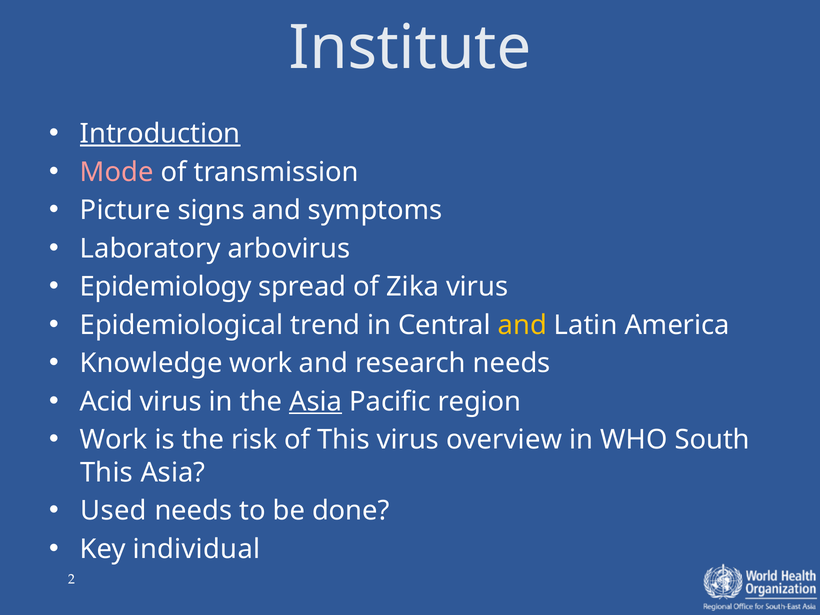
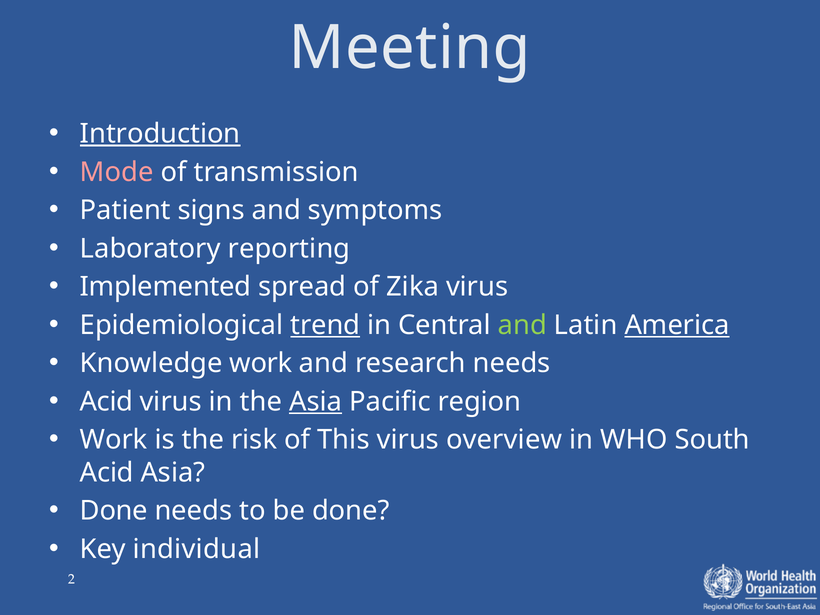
Institute: Institute -> Meeting (410, 48)
Picture: Picture -> Patient (125, 210)
arbovirus: arbovirus -> reporting (289, 249)
Epidemiology: Epidemiology -> Implemented (166, 287)
trend underline: none -> present (325, 325)
and colour: yellow -> light green (522, 325)
America underline: none -> present (677, 325)
This: This -> Acid (107, 473)
Used: Used -> Done (114, 511)
